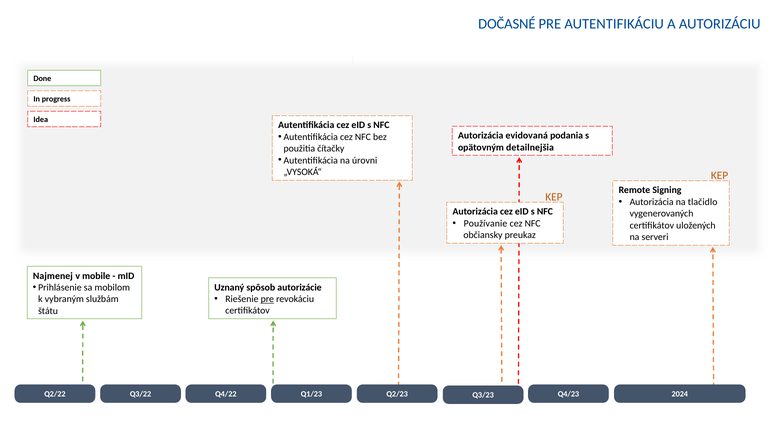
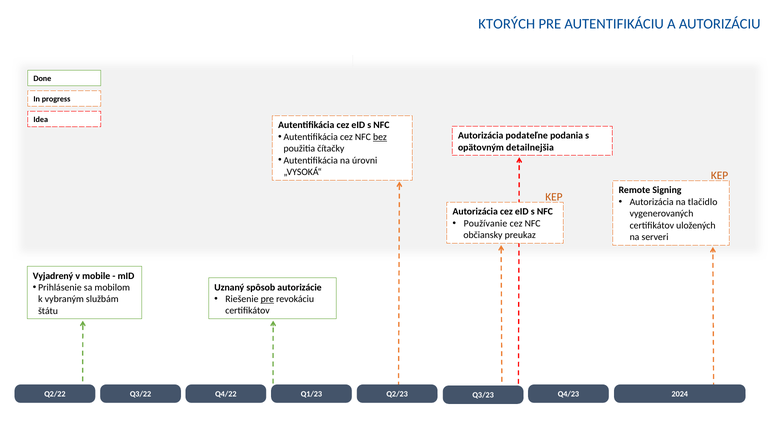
DOČASNÉ: DOČASNÉ -> KTORÝCH (507, 24)
bez underline: none -> present (380, 137)
evidovaná: evidovaná -> podateľne (527, 136)
Najmenej: Najmenej -> Vyjadrený (53, 276)
